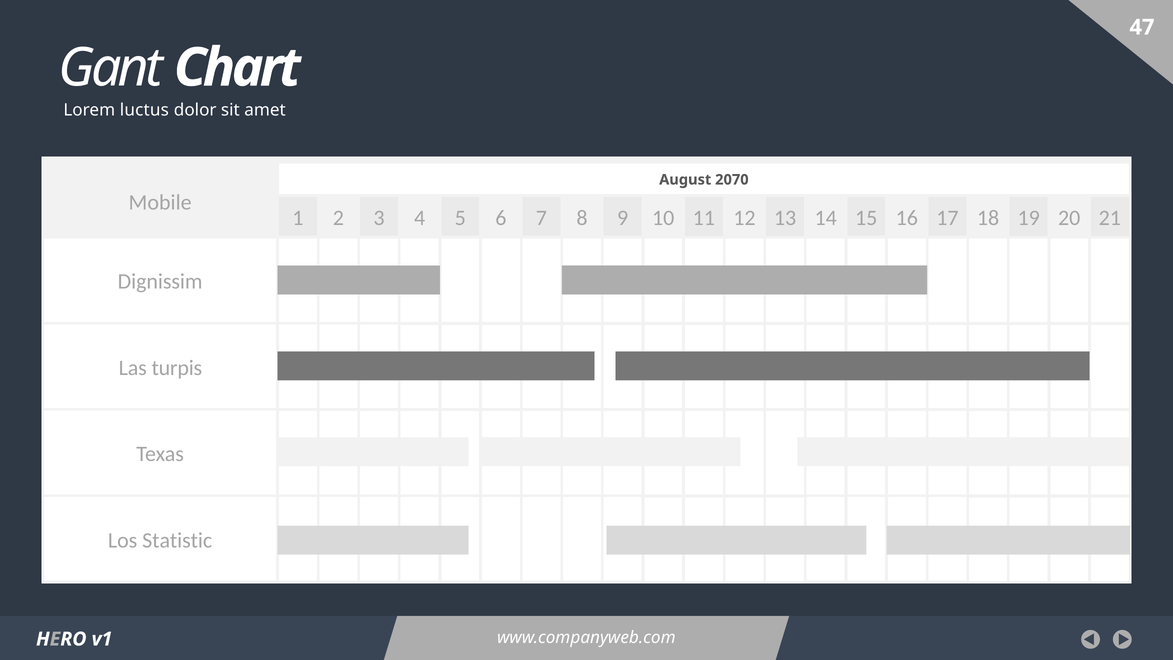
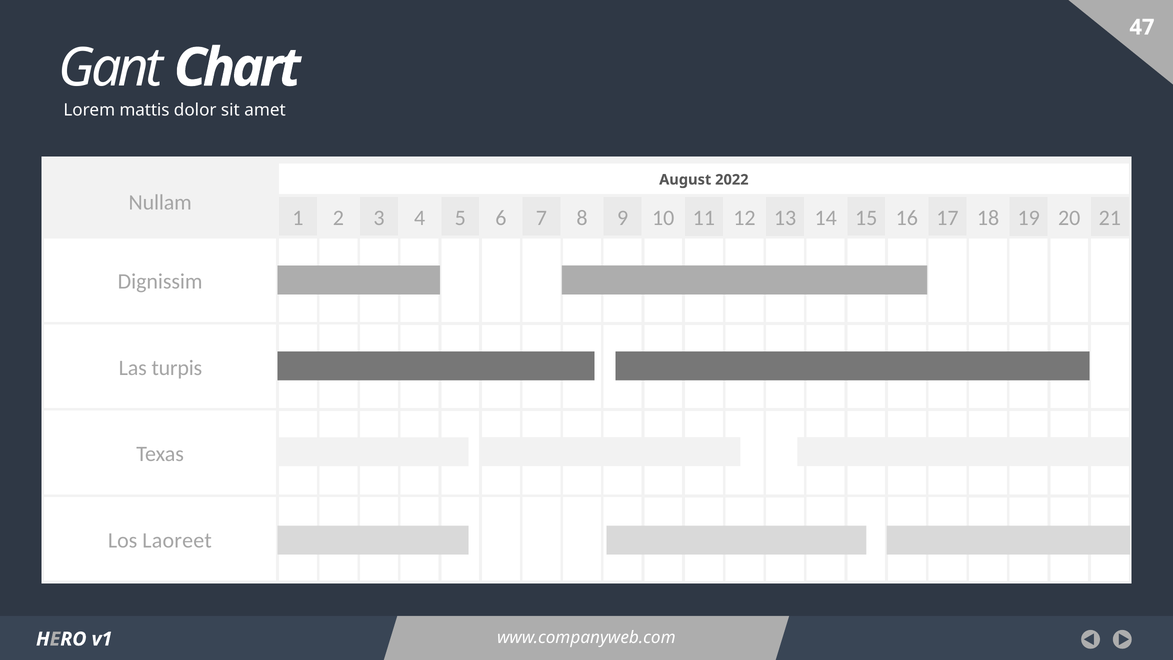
luctus: luctus -> mattis (144, 110)
2070: 2070 -> 2022 (732, 180)
Mobile: Mobile -> Nullam (160, 202)
Statistic: Statistic -> Laoreet (177, 540)
